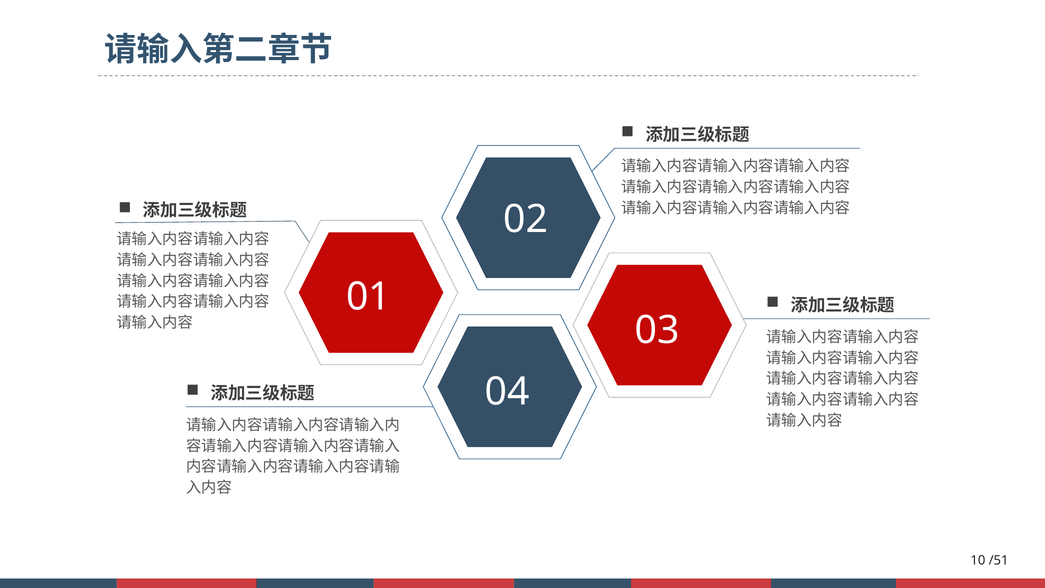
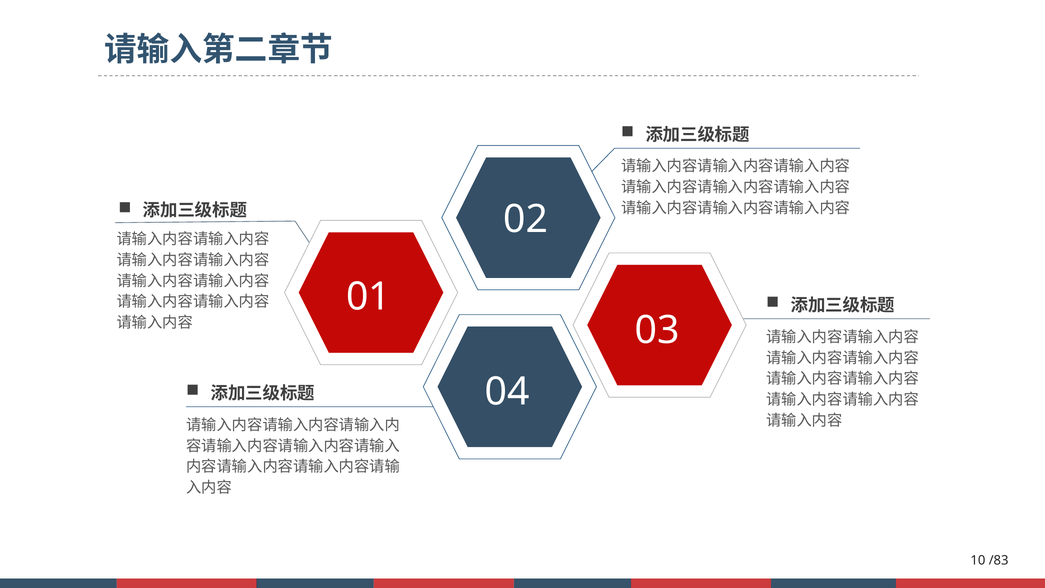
/51: /51 -> /83 (999, 560)
